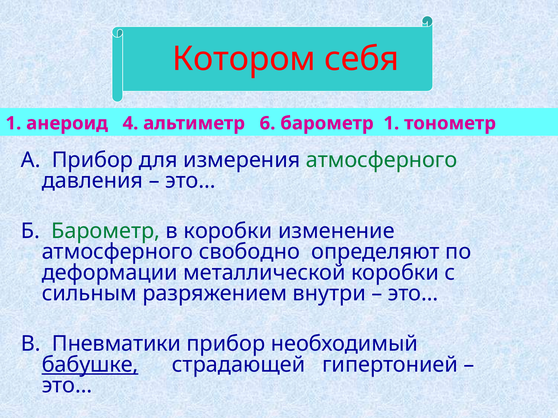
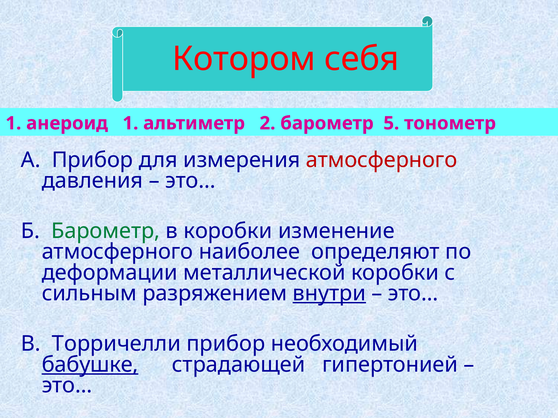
анероид 4: 4 -> 1 (130, 123)
6: 6 -> 2 (267, 123)
барометр 1: 1 -> 5 (391, 123)
атмосферного colour: green -> red (382, 160)
свободно: свободно -> наиболее (249, 252)
внутри underline: none -> present (329, 294)
Пневматики: Пневматики -> Торричелли (116, 344)
